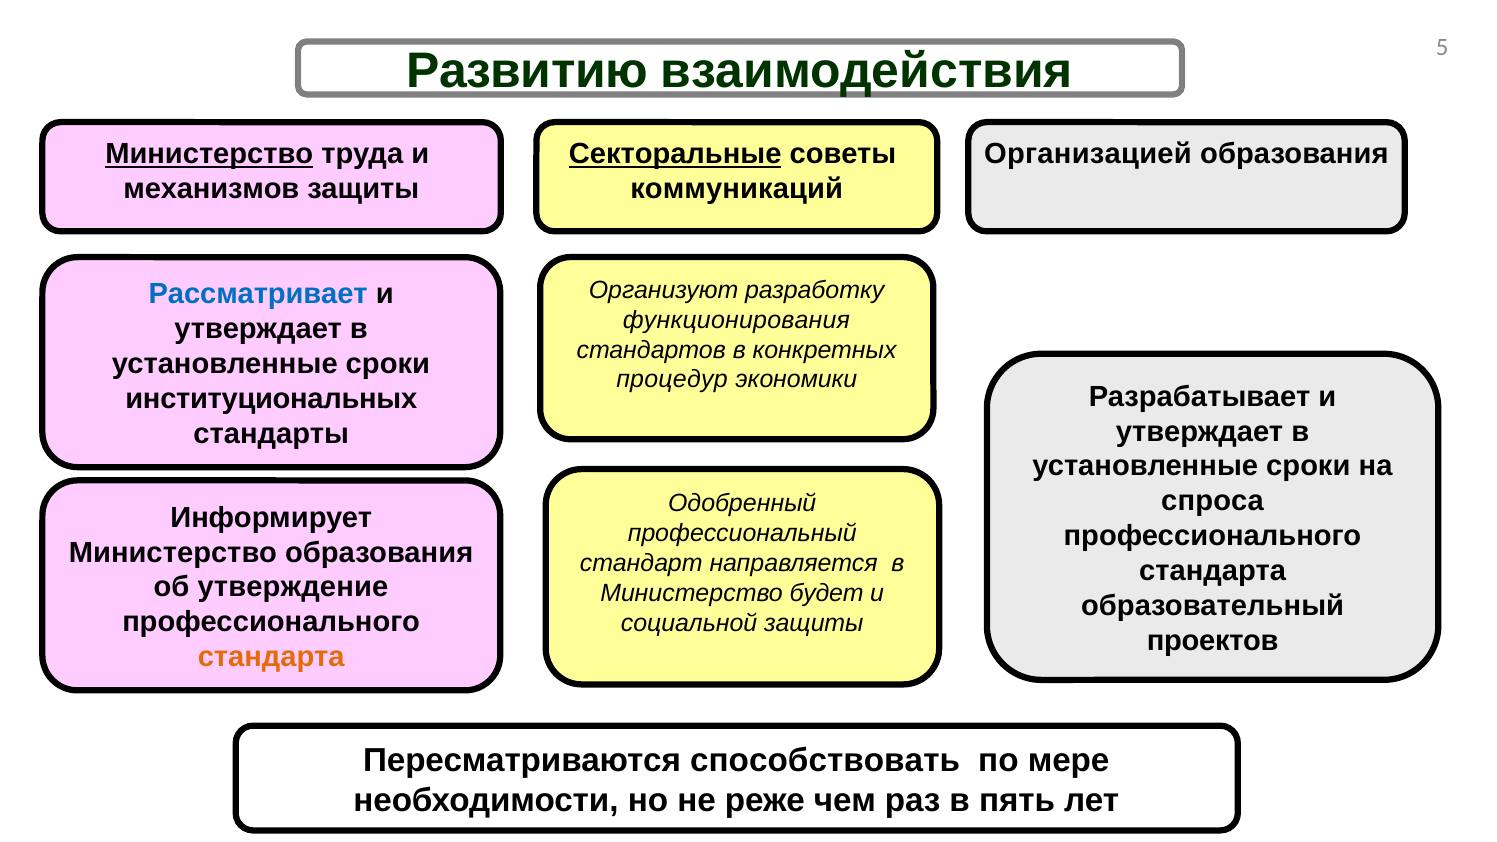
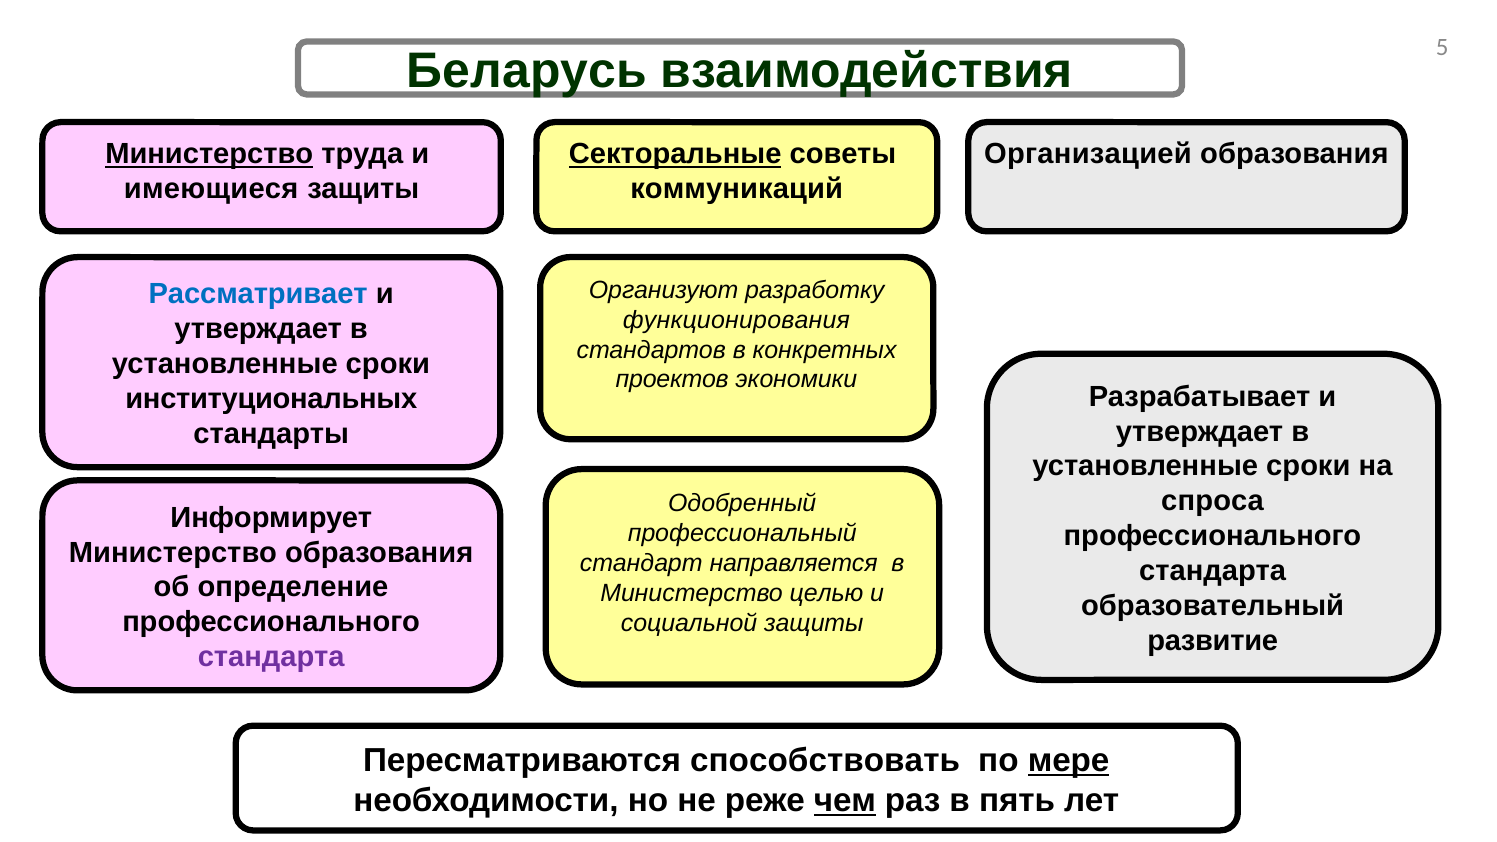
Развитию: Развитию -> Беларусь (527, 71)
механизмов: механизмов -> имеющиеся (211, 189)
процедур: процедур -> проектов (672, 380)
утверждение: утверждение -> определение (293, 587)
будет: будет -> целью (826, 593)
проектов: проектов -> развитие (1213, 641)
стандарта colour: orange -> purple (271, 657)
мере underline: none -> present (1069, 760)
чем underline: none -> present (845, 800)
